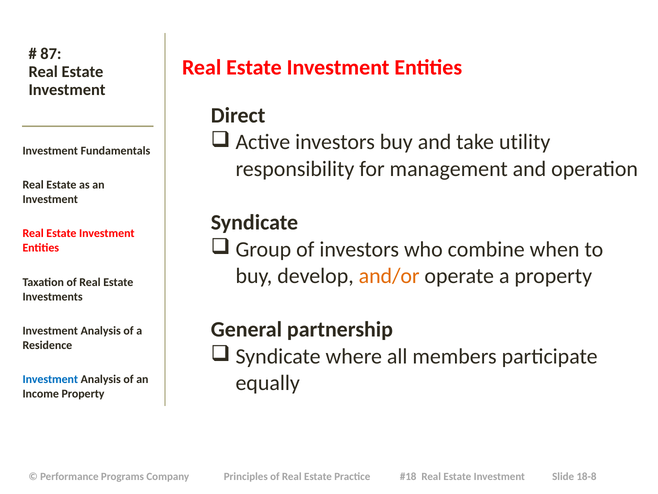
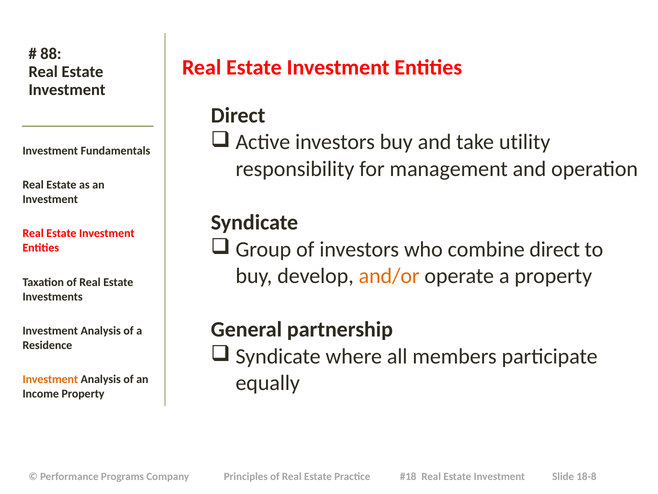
87: 87 -> 88 (51, 54)
combine when: when -> direct (555, 249)
Investment colour: blue -> orange (50, 379)
